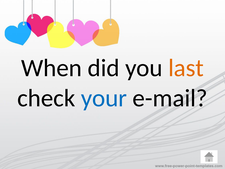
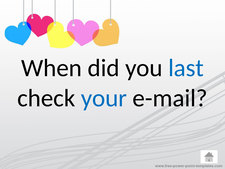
last colour: orange -> blue (186, 68)
